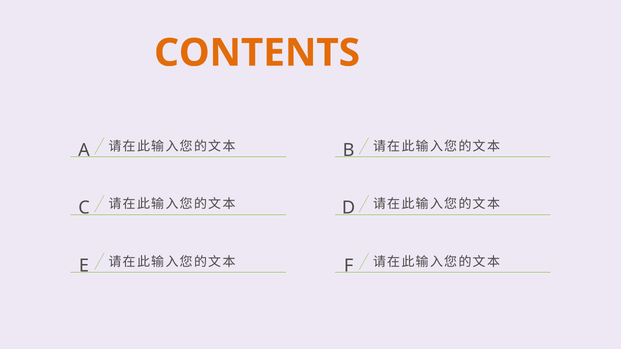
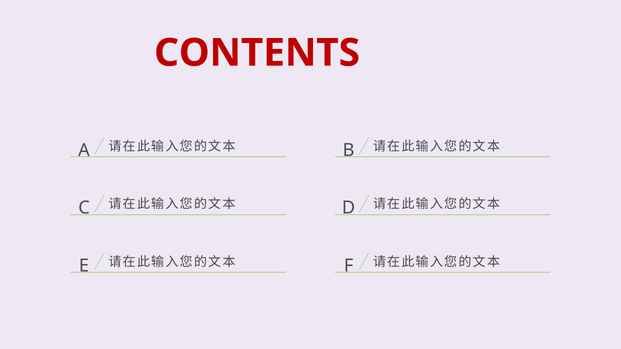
CONTENTS colour: orange -> red (257, 53)
